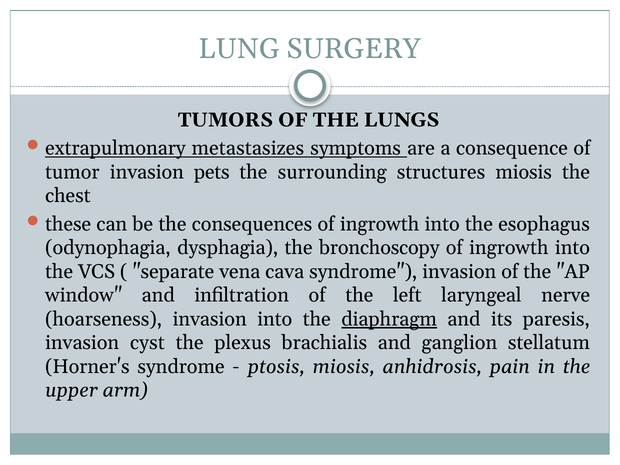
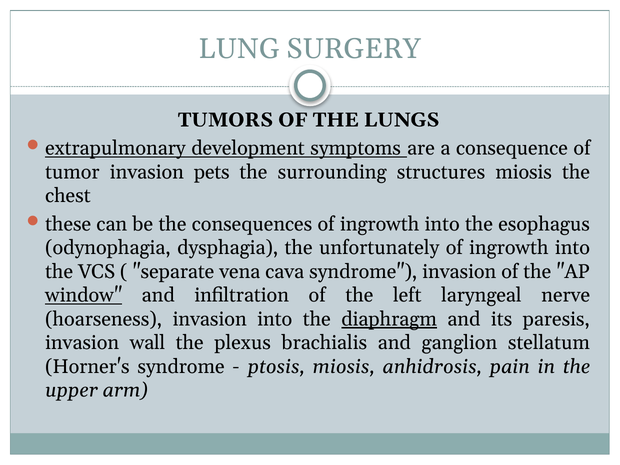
metastasizes: metastasizes -> development (248, 148)
bronchoscopy: bronchoscopy -> unfortunately (379, 248)
window underline: none -> present (84, 295)
cyst: cyst -> wall (148, 343)
